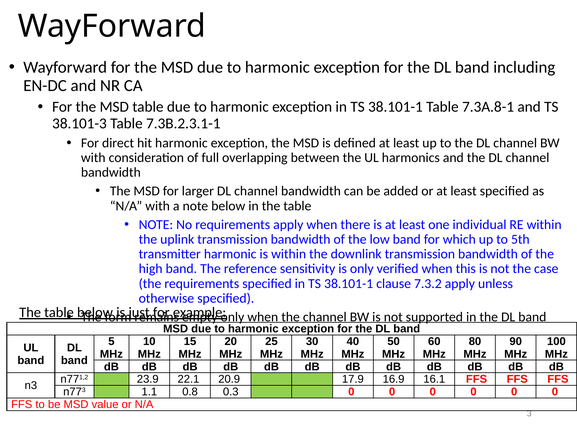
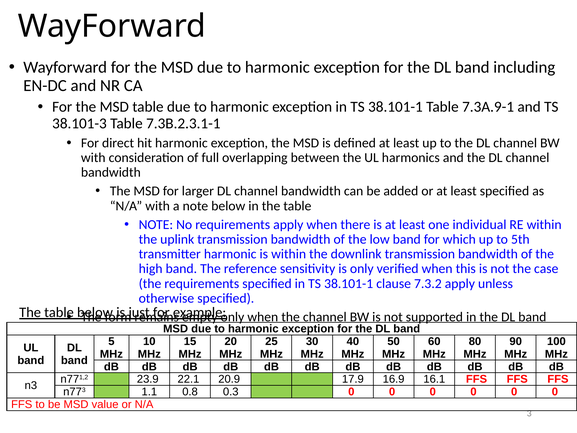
7.3A.8-1: 7.3A.8-1 -> 7.3A.9-1 (488, 107)
